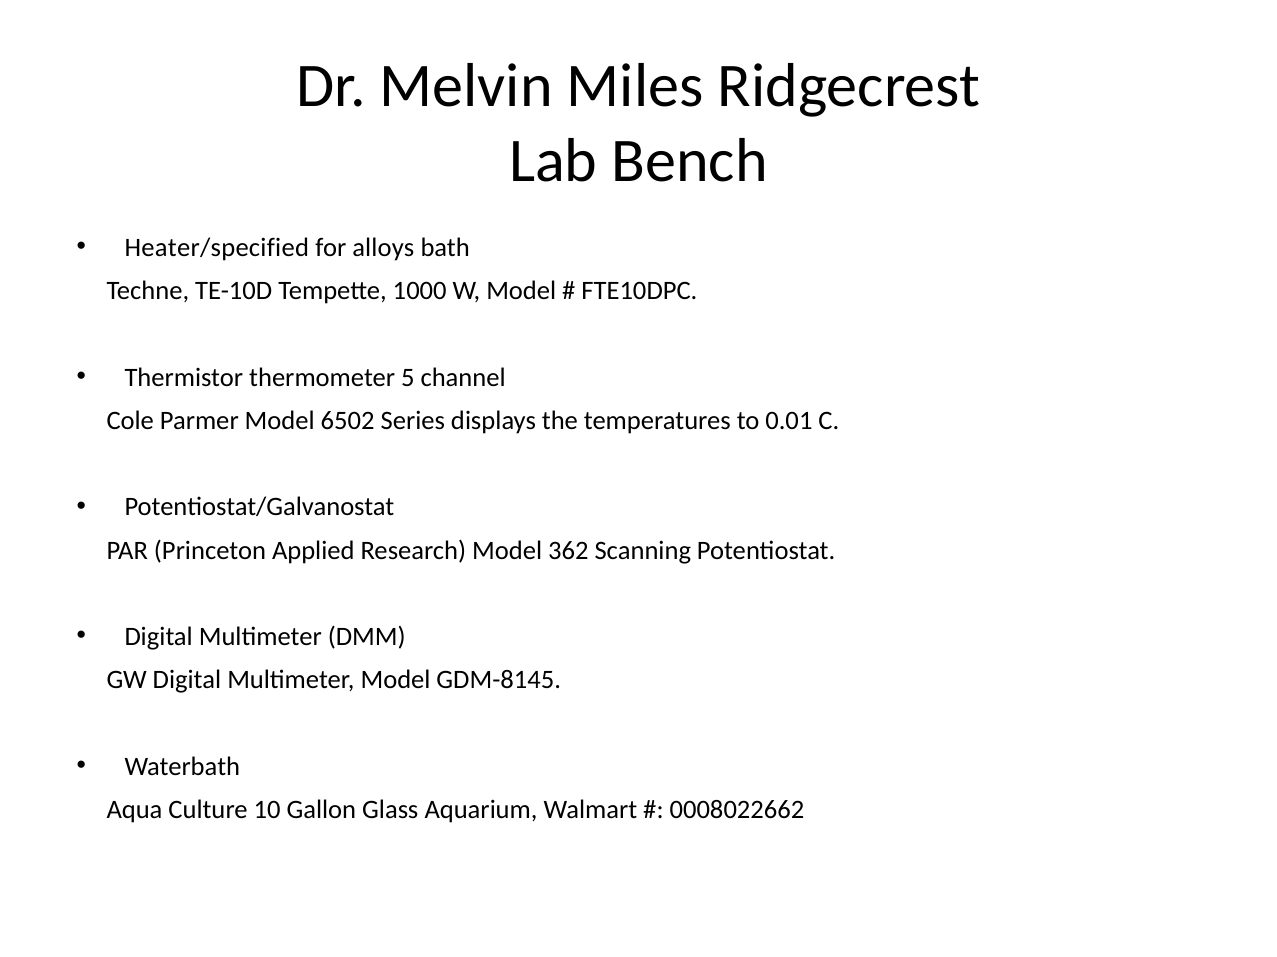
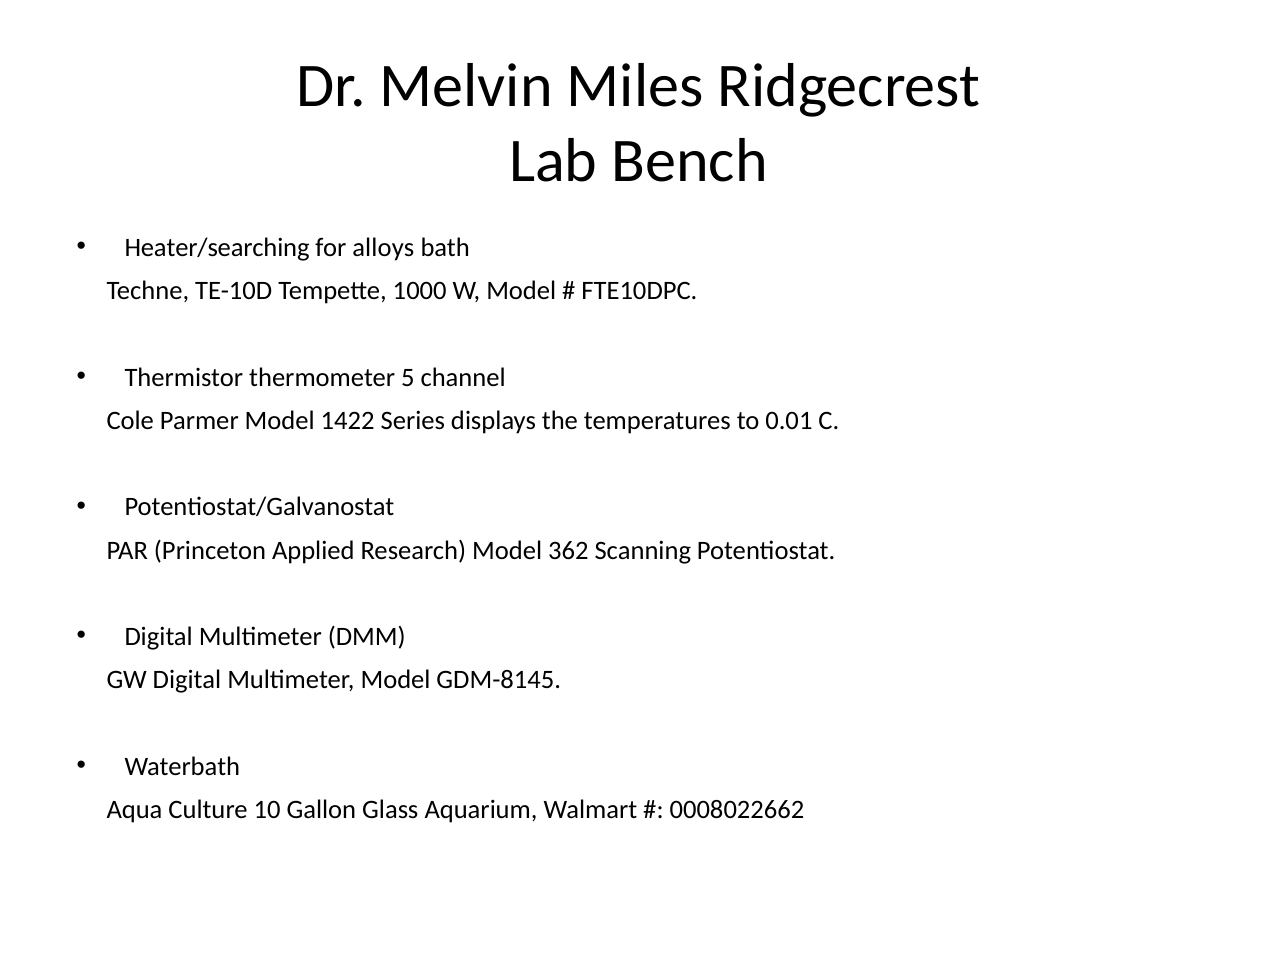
Heater/specified: Heater/specified -> Heater/searching (217, 248)
6502: 6502 -> 1422 (348, 421)
